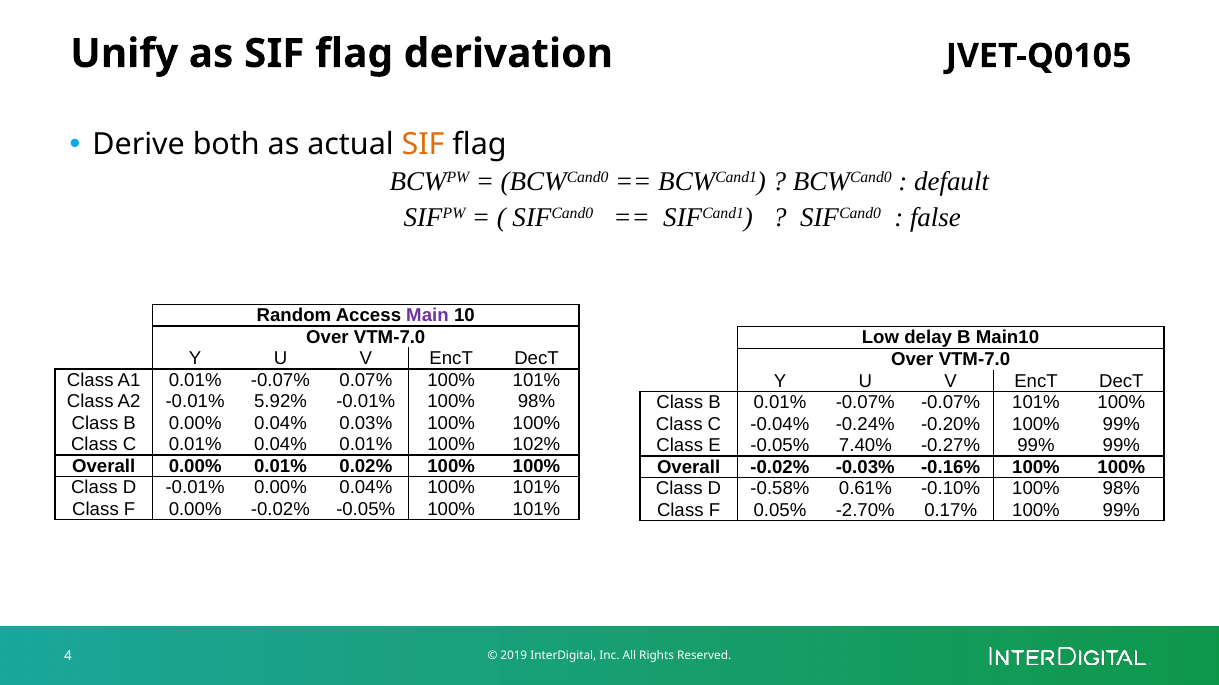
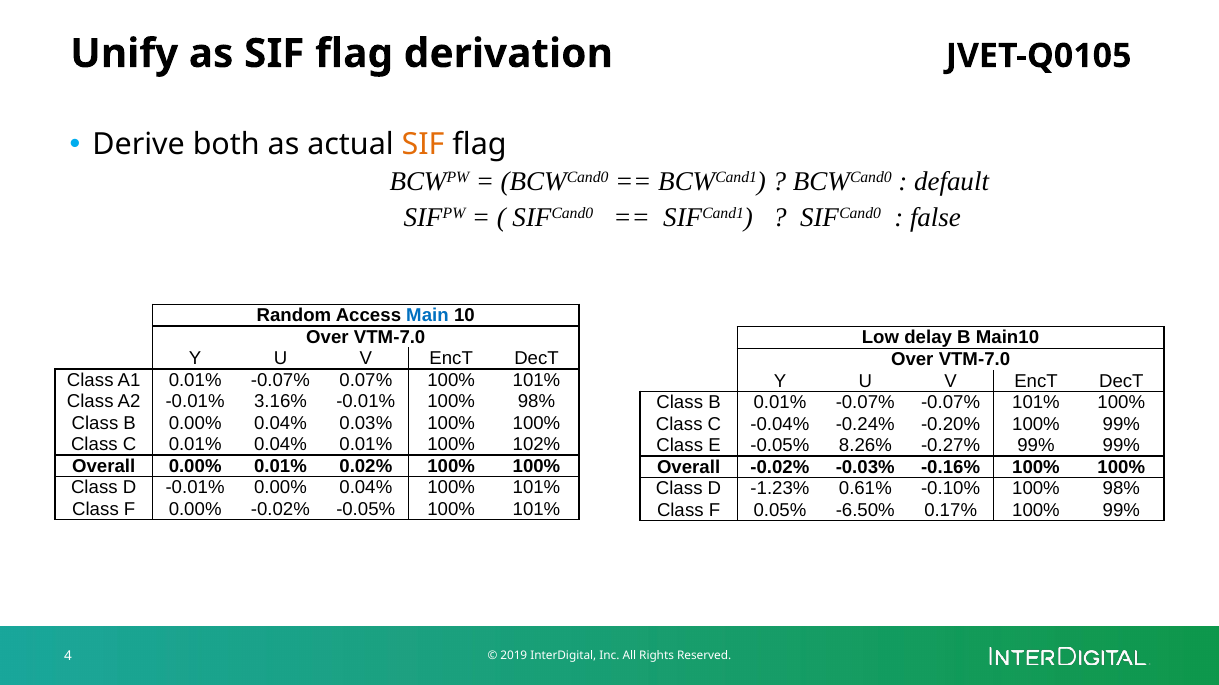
Main colour: purple -> blue (428, 316)
5.92%: 5.92% -> 3.16% (281, 402)
7.40%: 7.40% -> 8.26% (865, 446)
-0.58%: -0.58% -> -1.23% (780, 489)
-2.70%: -2.70% -> -6.50% (865, 511)
